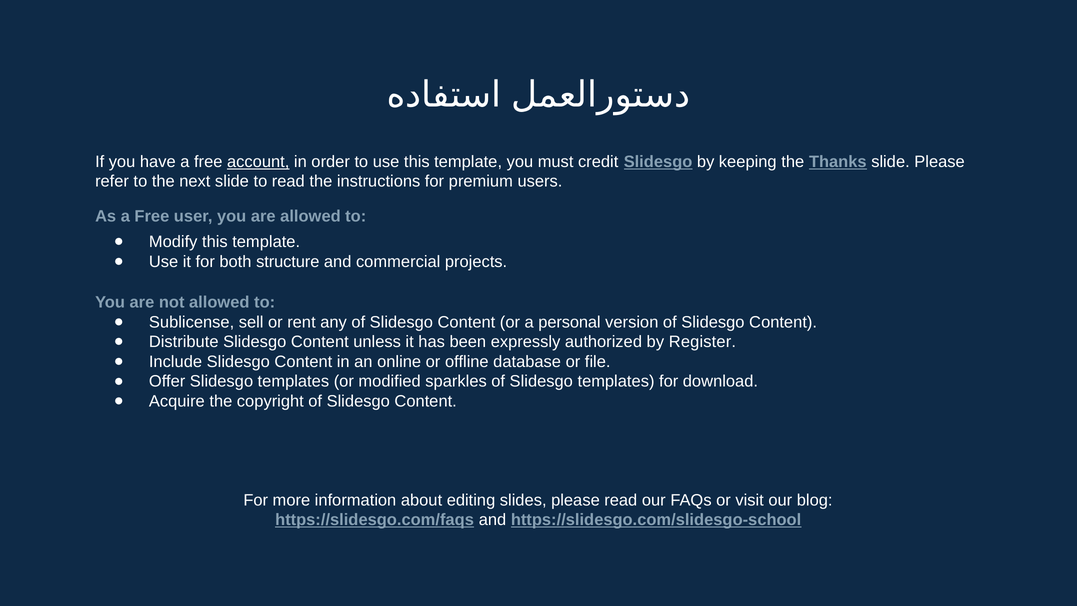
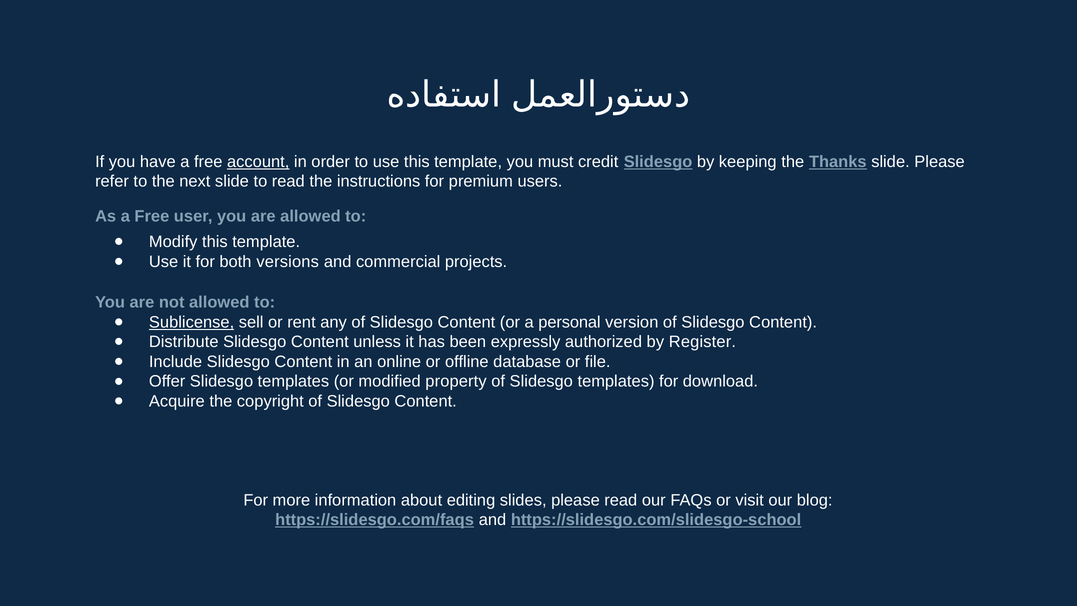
structure: structure -> versions (288, 262)
Sublicense underline: none -> present (192, 322)
sparkles: sparkles -> property (456, 381)
